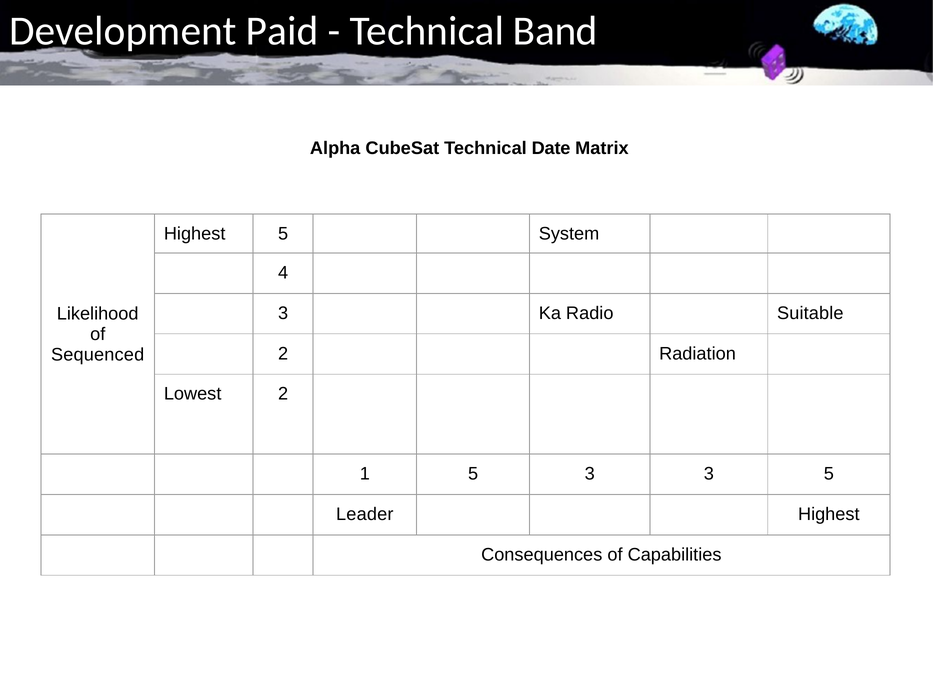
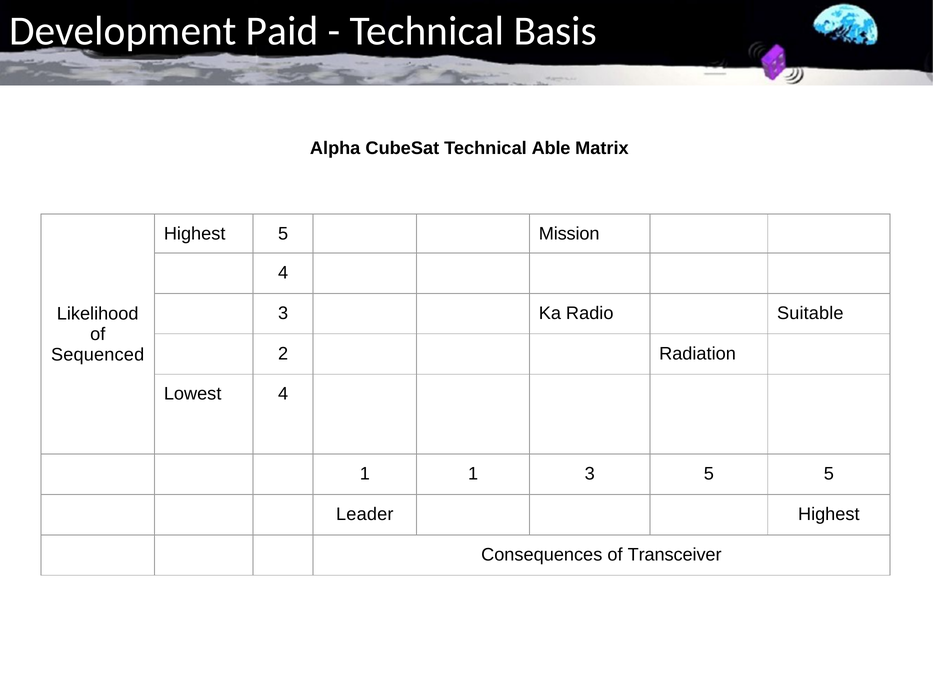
Band: Band -> Basis (555, 31)
Date: Date -> Able (551, 148)
System: System -> Mission (569, 234)
Lowest 2: 2 -> 4 (283, 394)
1 5: 5 -> 1 (473, 474)
3 3: 3 -> 5 (709, 474)
Capabilities: Capabilities -> Transceiver (675, 554)
